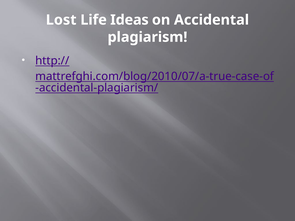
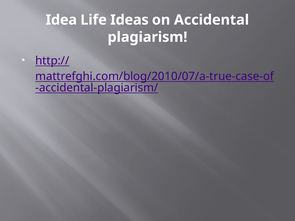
Lost: Lost -> Idea (61, 20)
